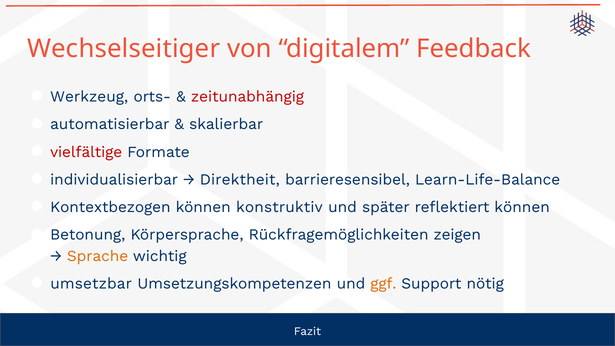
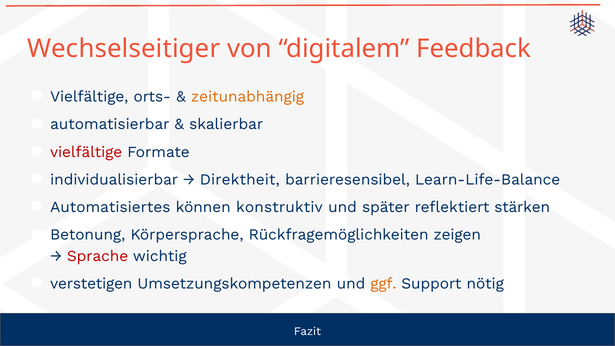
Werkzeug: Werkzeug -> Vielfältige (89, 97)
zeitunabhängig colour: red -> orange (247, 97)
Kontextbezogen: Kontextbezogen -> Automatisiertes (110, 207)
reflektiert können: können -> stärken (522, 207)
Sprache colour: orange -> red (98, 256)
umsetzbar: umsetzbar -> verstetigen (91, 284)
